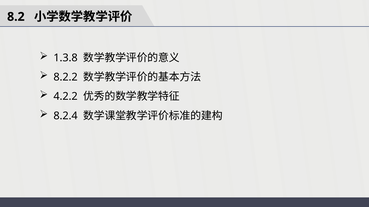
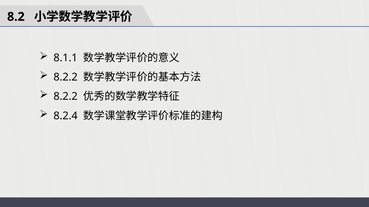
1.3.8: 1.3.8 -> 8.1.1 (66, 58)
4.2.2: 4.2.2 -> 8.2.2 (66, 97)
